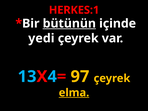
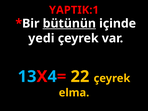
HERKES:1: HERKES:1 -> YAPTIK:1 (74, 10)
97: 97 -> 22 (80, 77)
elma underline: present -> none (74, 93)
